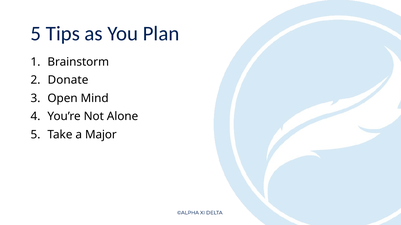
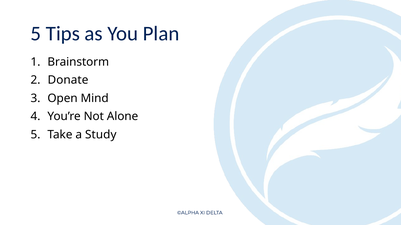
Major: Major -> Study (101, 135)
